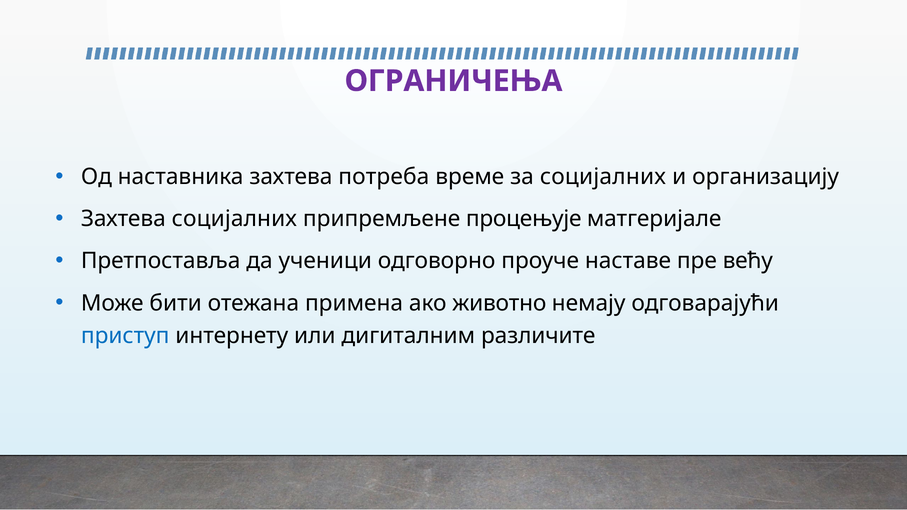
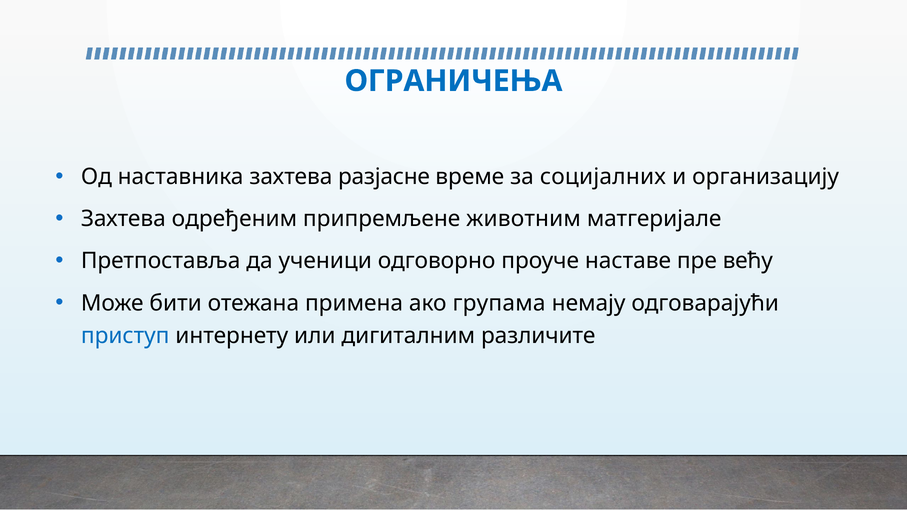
ОГРАНИЧЕЊА colour: purple -> blue (453, 81)
потреба: потреба -> разјасне (384, 177)
Захтева социјалних: социјалних -> одређеним (234, 219)
процењује: процењује -> животним (524, 219)
животно: животно -> групама (499, 303)
